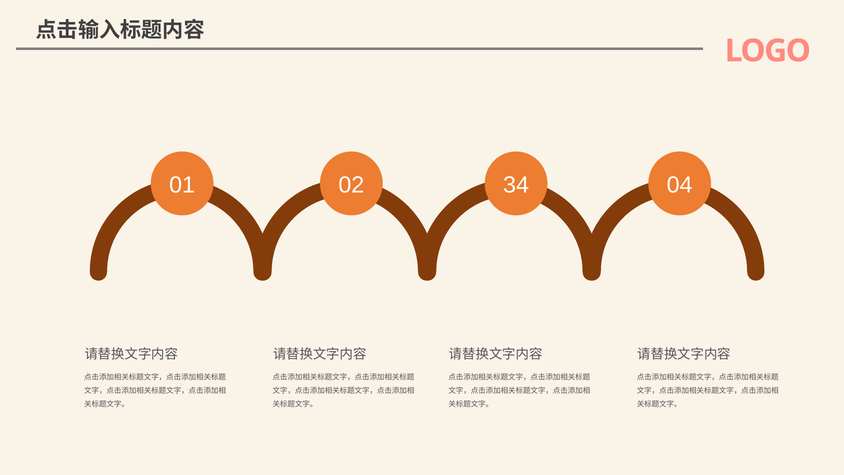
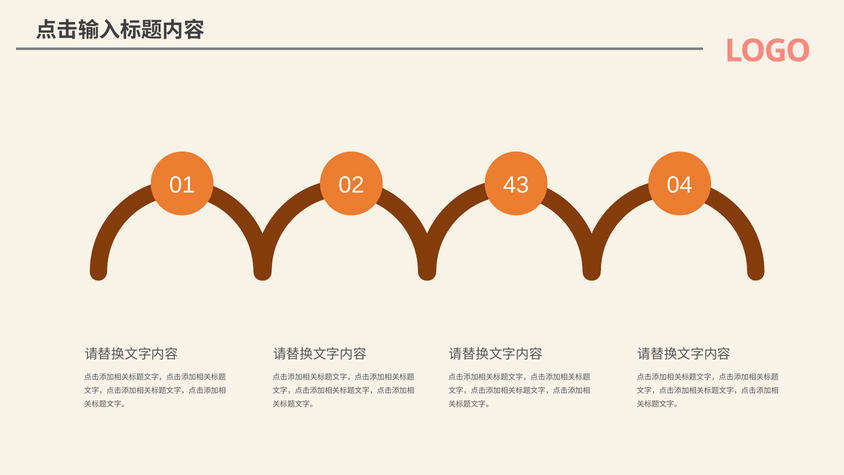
34: 34 -> 43 (516, 185)
